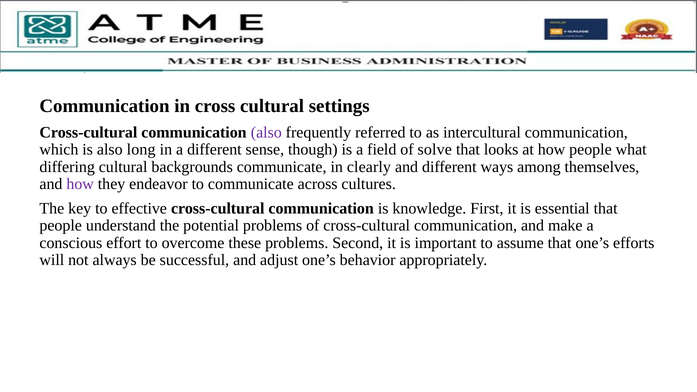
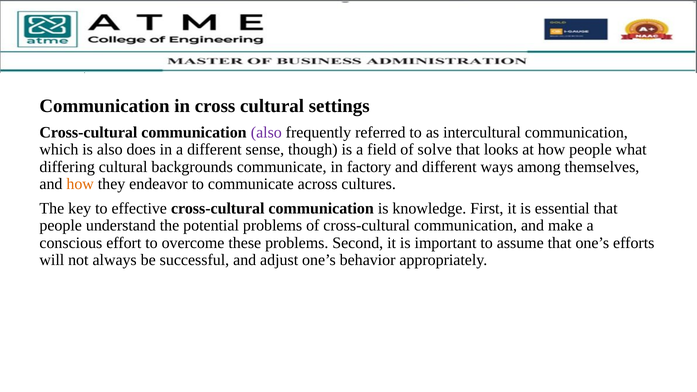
long: long -> does (141, 150)
clearly: clearly -> factory (369, 167)
how colour: purple -> orange (80, 184)
